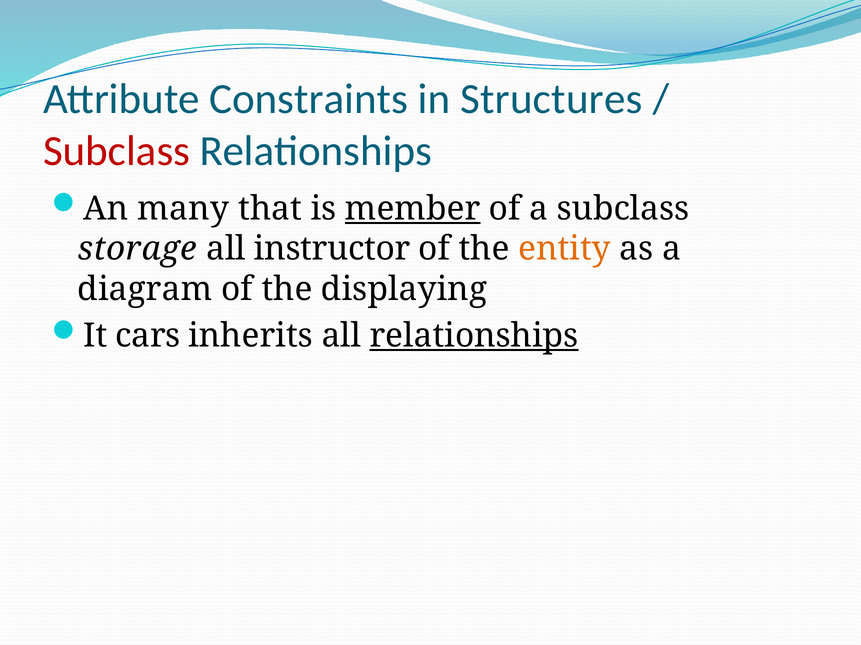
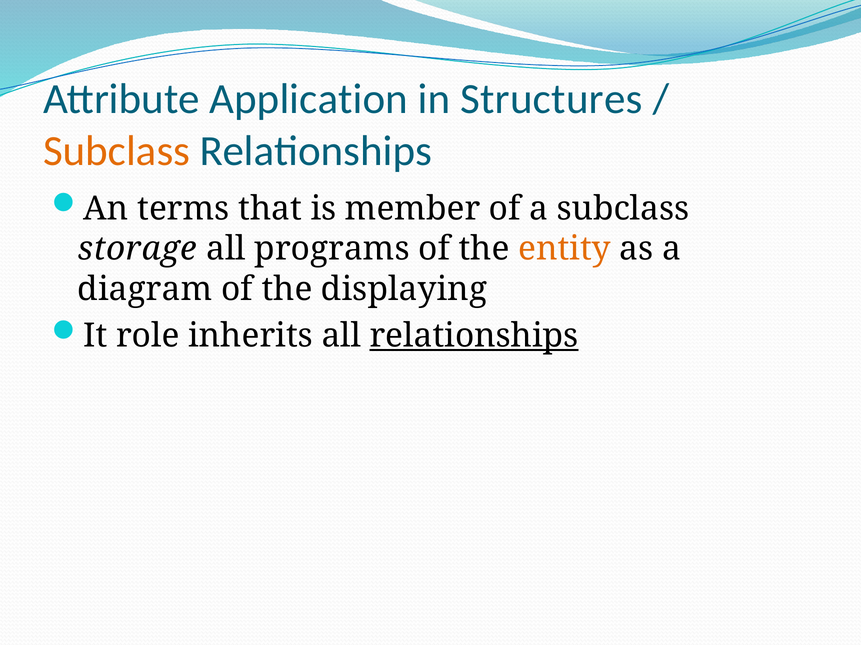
Constraints: Constraints -> Application (309, 99)
Subclass colour: red -> orange (117, 151)
many: many -> terms (183, 209)
member underline: present -> none (413, 209)
instructor: instructor -> programs (332, 249)
cars: cars -> role (148, 336)
